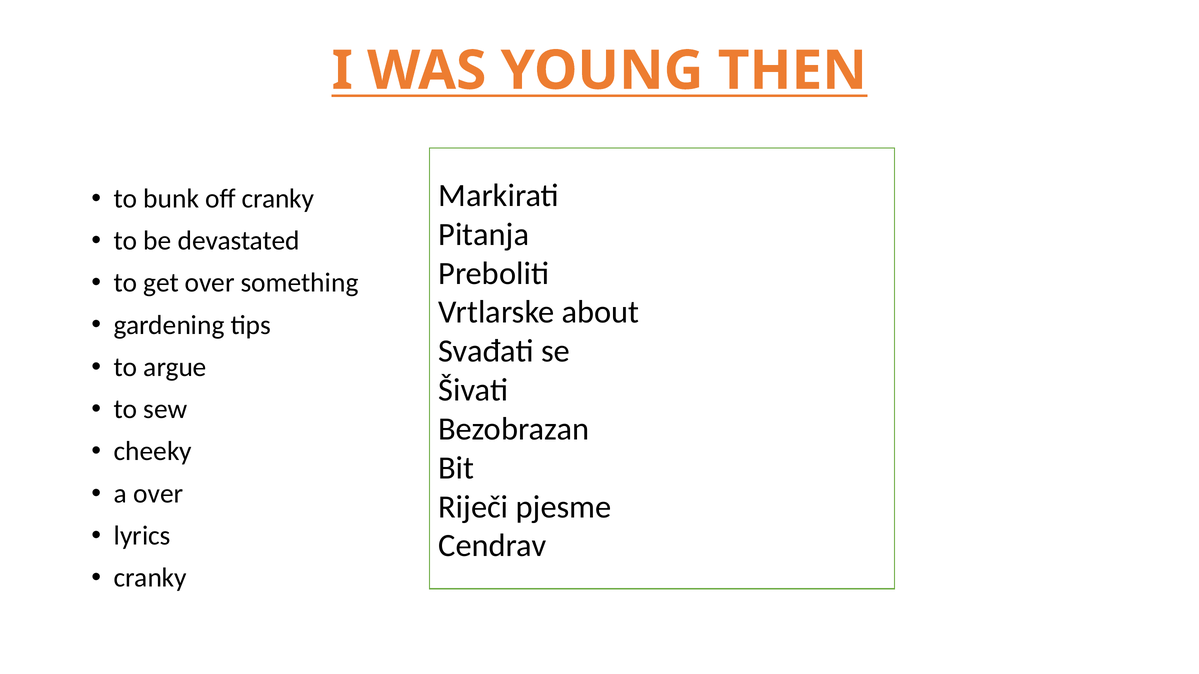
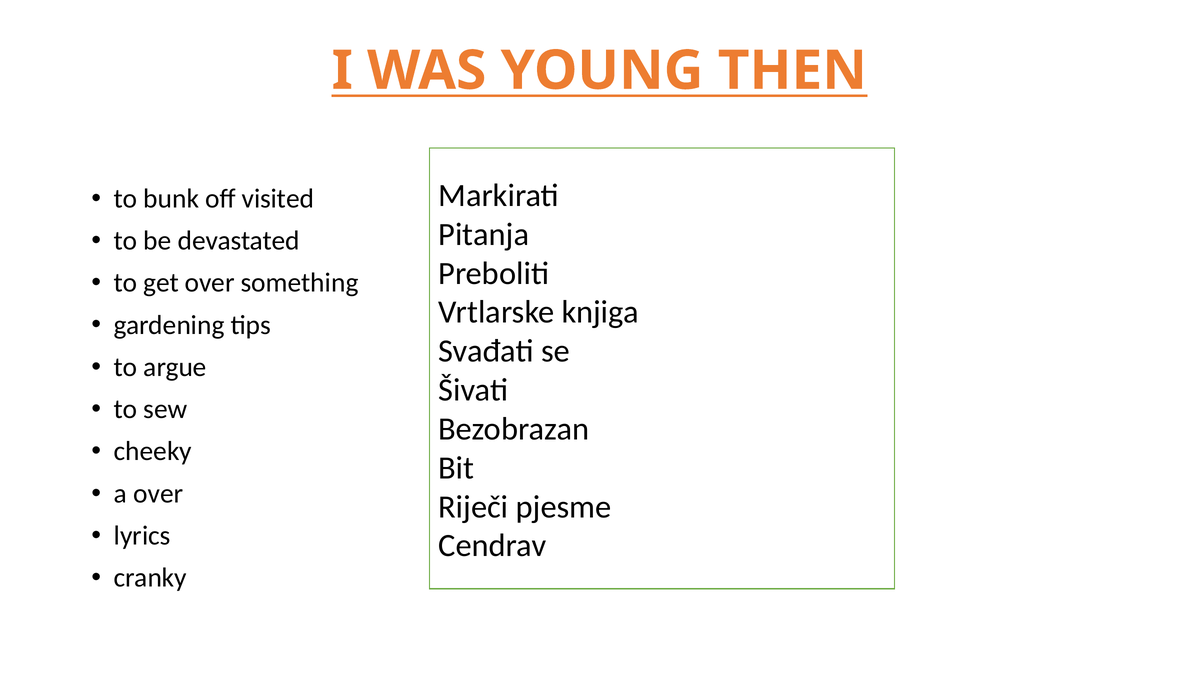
off cranky: cranky -> visited (278, 199)
about: about -> knjiga (600, 312)
